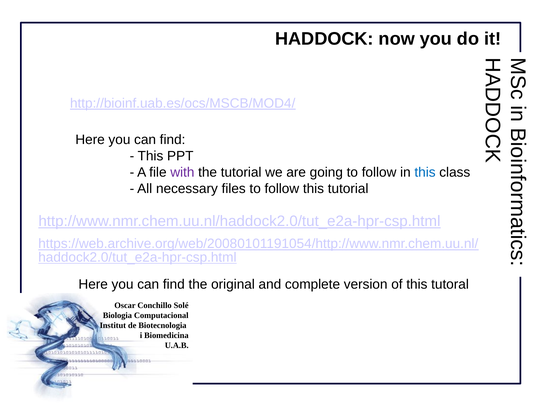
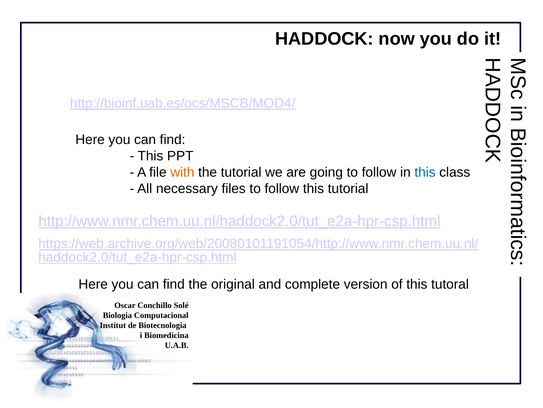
with colour: purple -> orange (182, 172)
